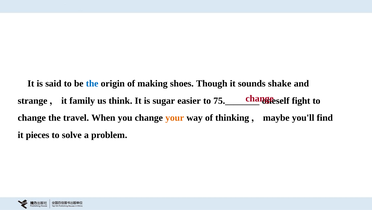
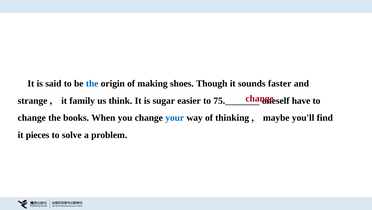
shake: shake -> faster (280, 84)
fight: fight -> have (301, 101)
travel: travel -> books (76, 118)
your colour: orange -> blue (175, 118)
